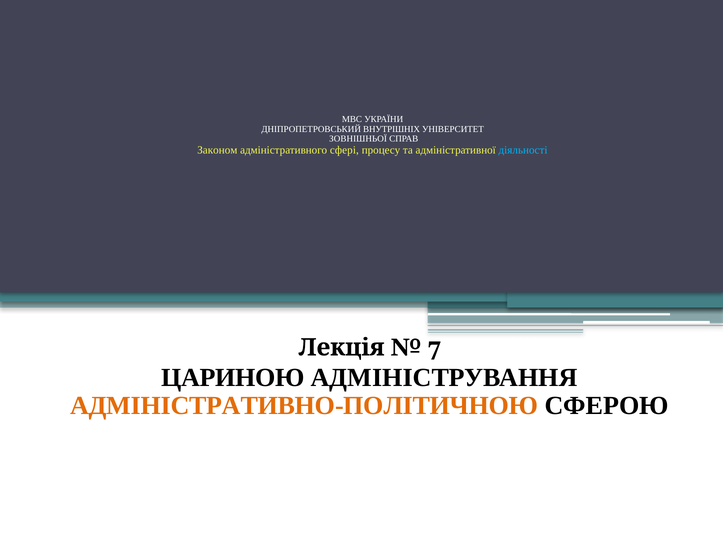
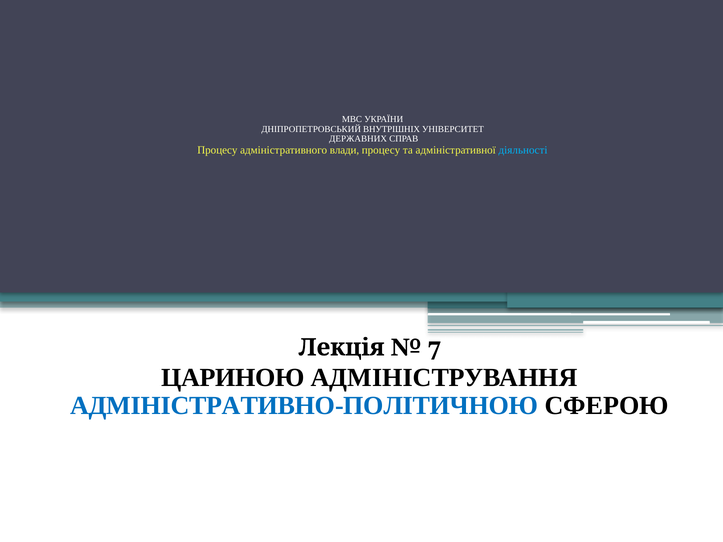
ЗОВНІШНЬОЇ: ЗОВНІШНЬОЇ -> ДЕРЖАВНИХ (358, 139)
Законом: Законом -> Процесу (217, 150)
сфері: сфері -> влади (345, 150)
АДМІНІСТРАТИВНО-ПОЛІТИЧНОЮ colour: orange -> blue (304, 406)
